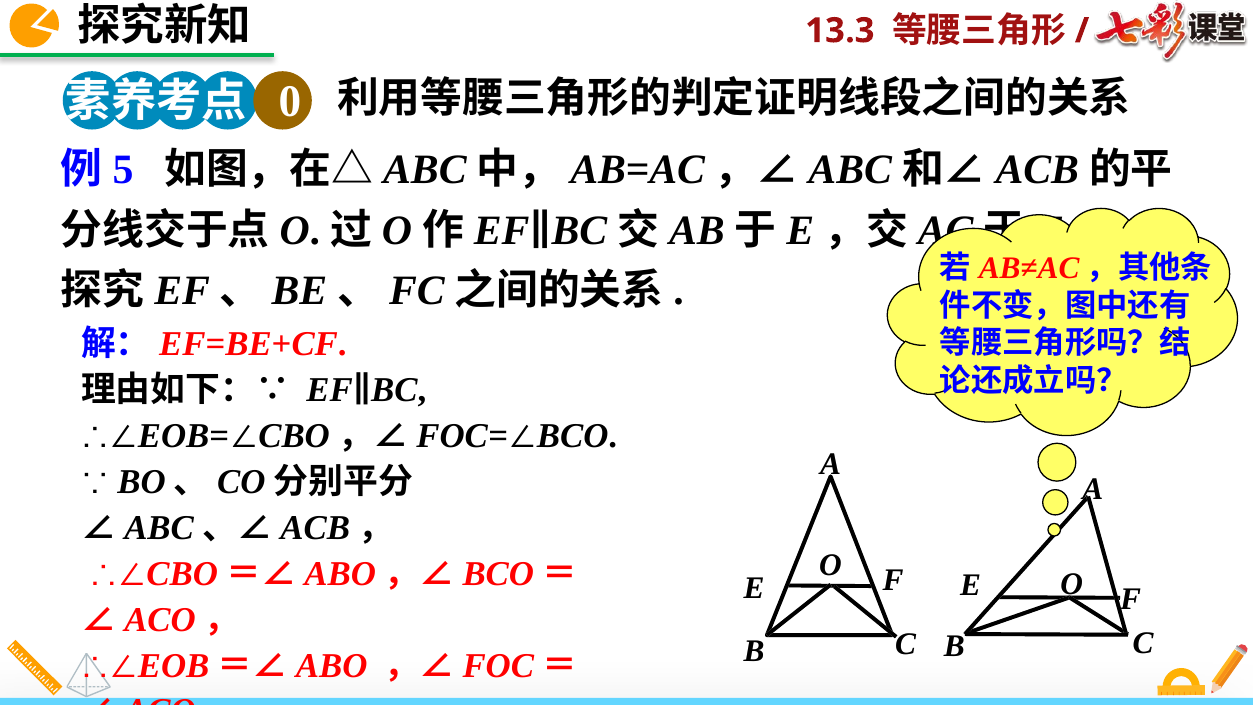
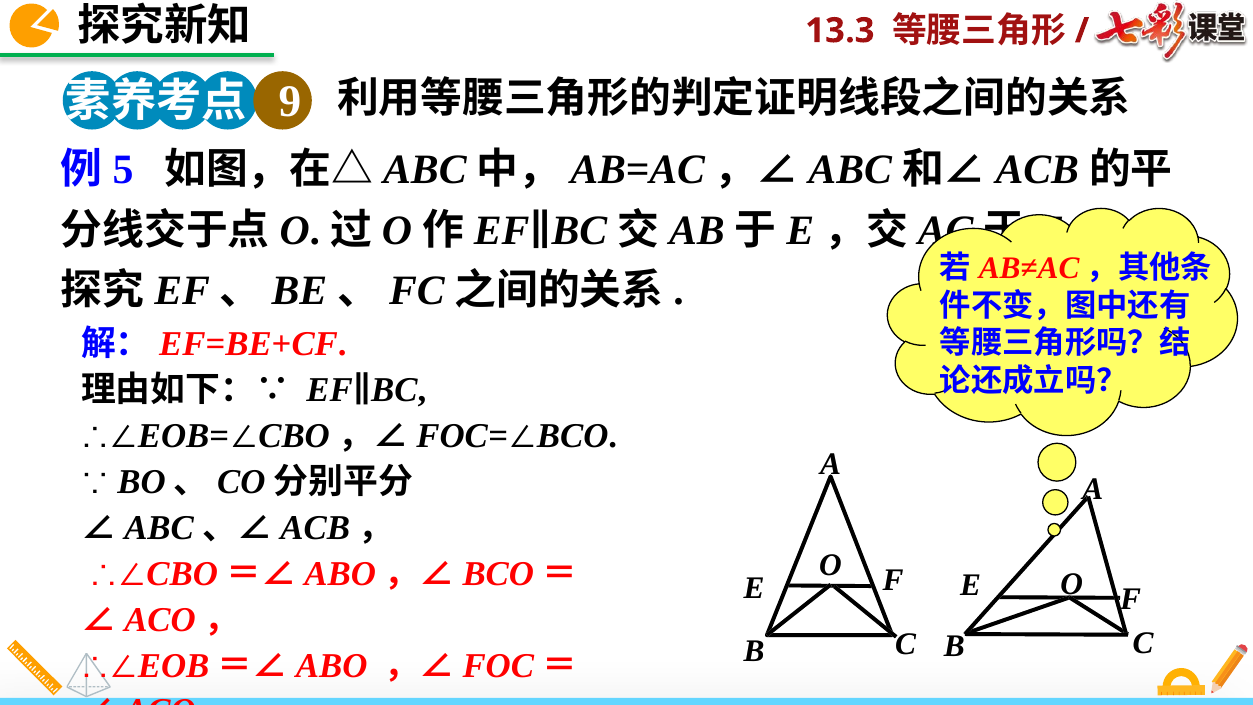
0: 0 -> 9 (290, 101)
